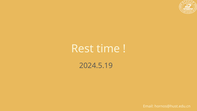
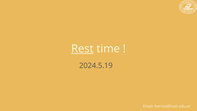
Rest underline: none -> present (82, 49)
